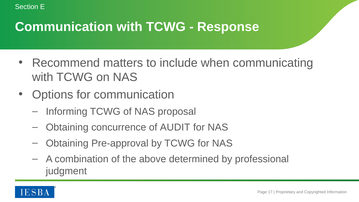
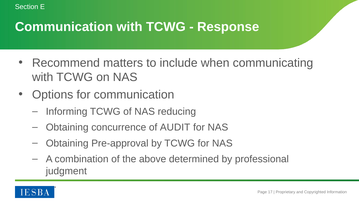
proposal: proposal -> reducing (177, 112)
